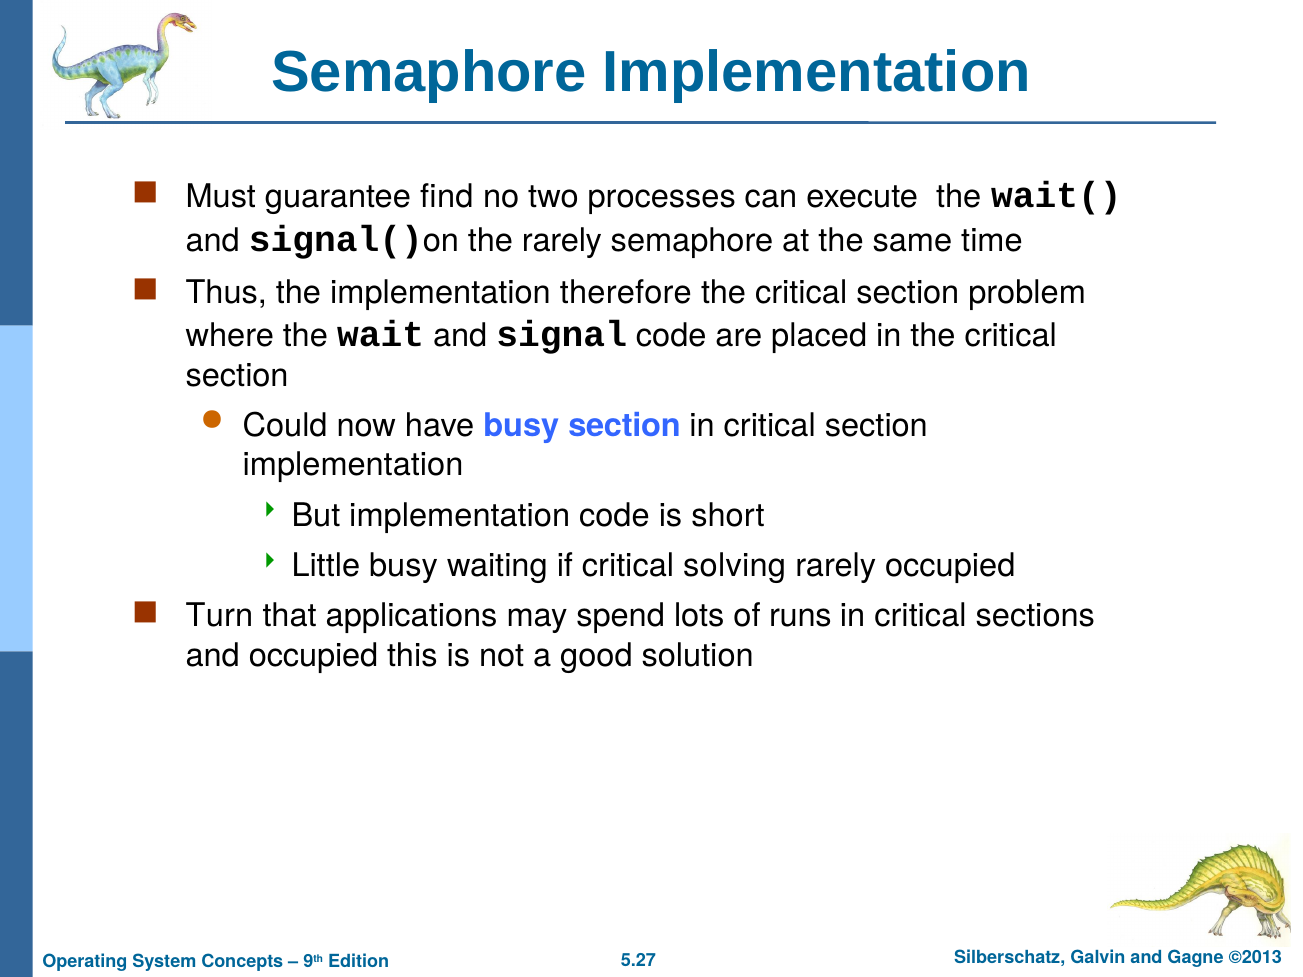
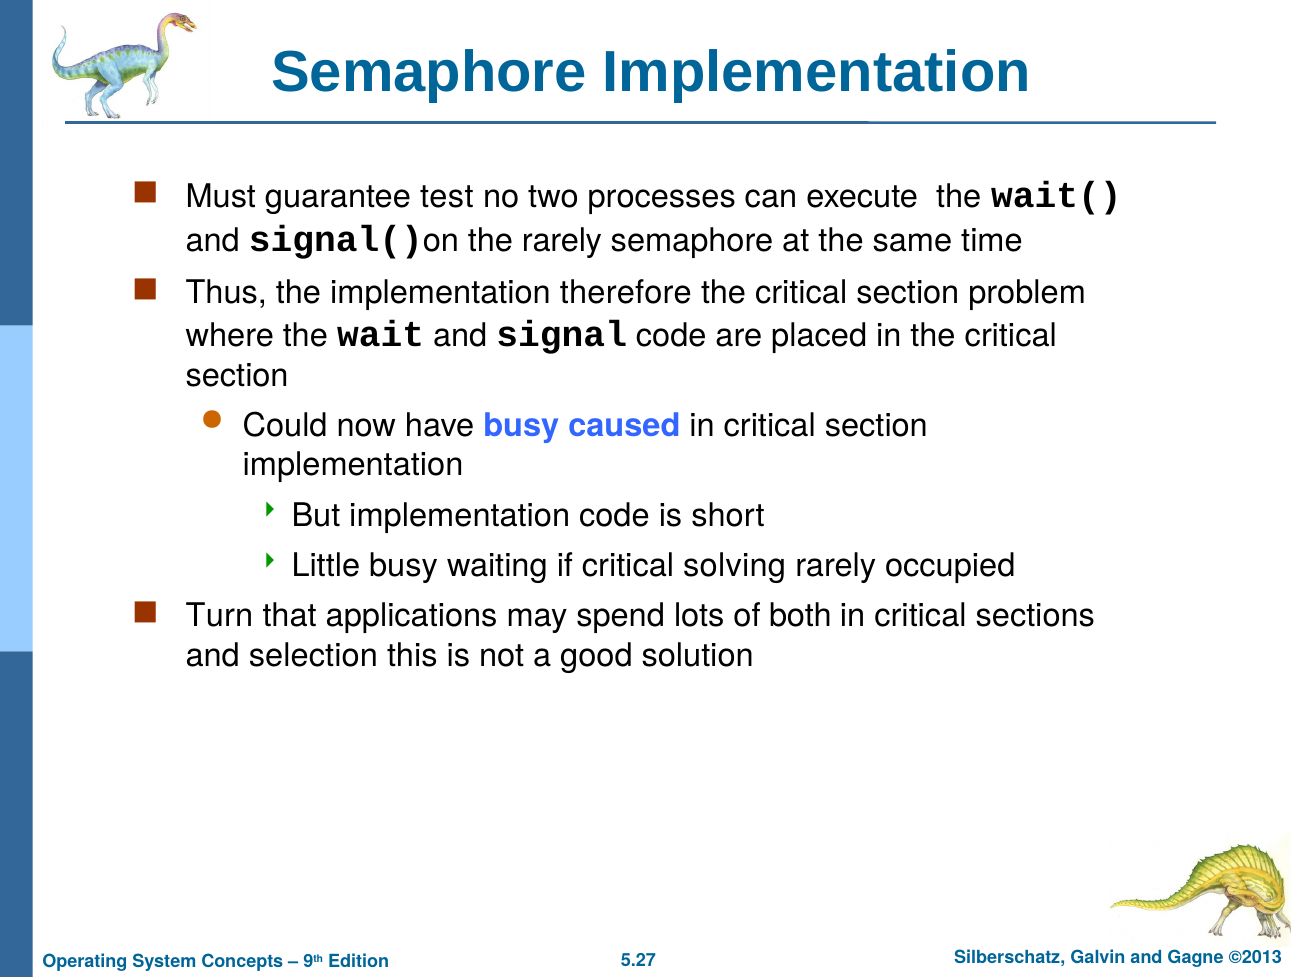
find: find -> test (447, 197)
busy section: section -> caused (624, 426)
runs: runs -> both (800, 616)
and occupied: occupied -> selection (313, 655)
